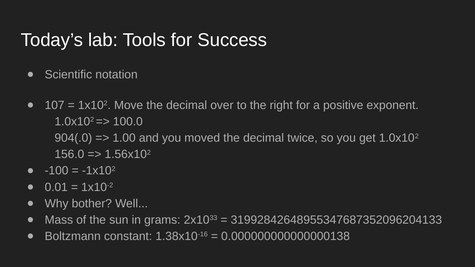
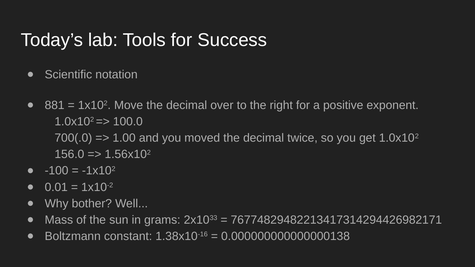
107: 107 -> 881 (55, 105)
904(.0: 904(.0 -> 700(.0 (73, 138)
31992842648955347687352096204133: 31992842648955347687352096204133 -> 76774829482213417314294426982171 (336, 220)
